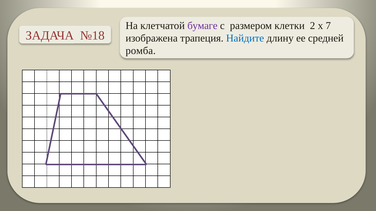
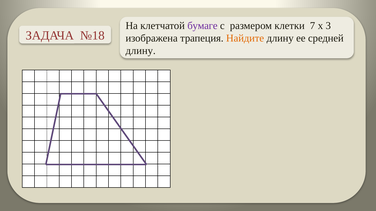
2: 2 -> 7 (313, 26)
7: 7 -> 3 (328, 26)
Найдите colour: blue -> orange (245, 38)
ромба: ромба -> длину (141, 51)
